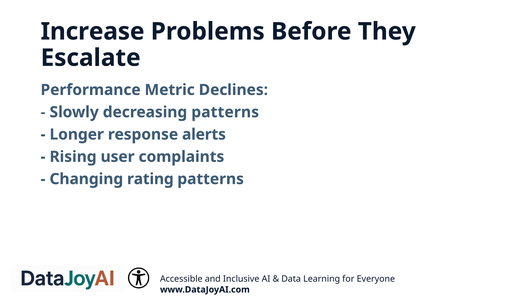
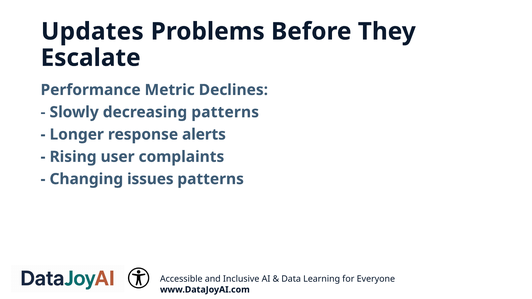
Increase: Increase -> Updates (92, 32)
rating: rating -> issues (150, 179)
